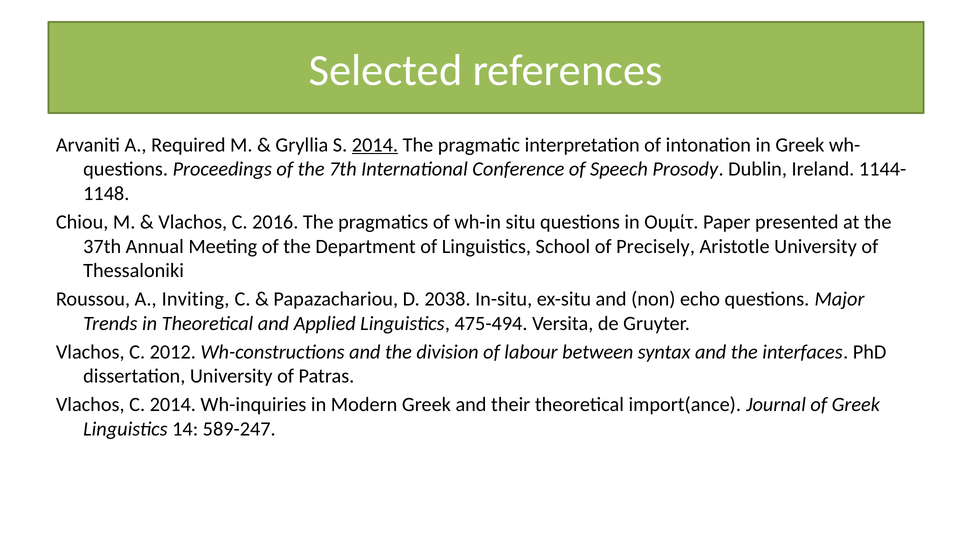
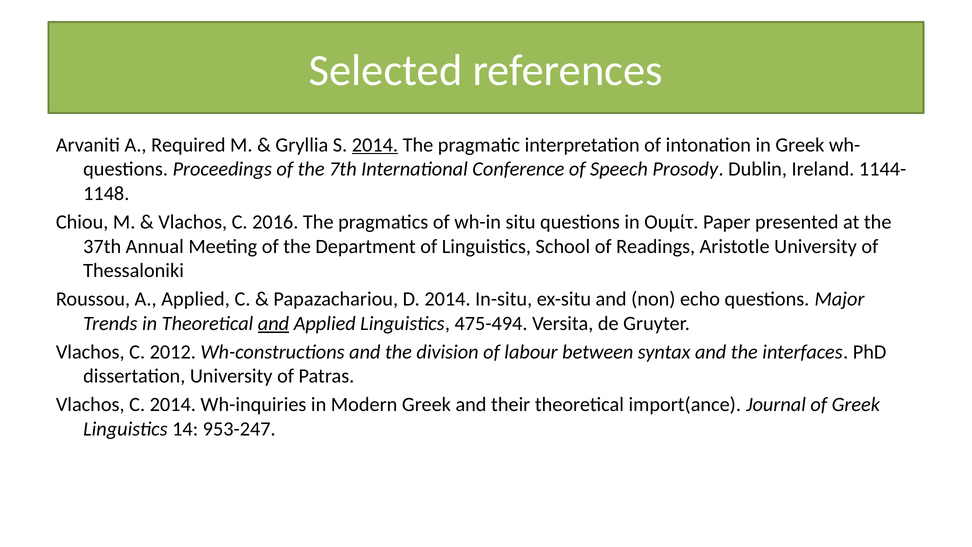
Precisely: Precisely -> Readings (656, 246)
A Inviting: Inviting -> Applied (196, 299)
D 2038: 2038 -> 2014 (447, 299)
and underline: none -> present (273, 323)
589-247: 589-247 -> 953-247 (239, 429)
